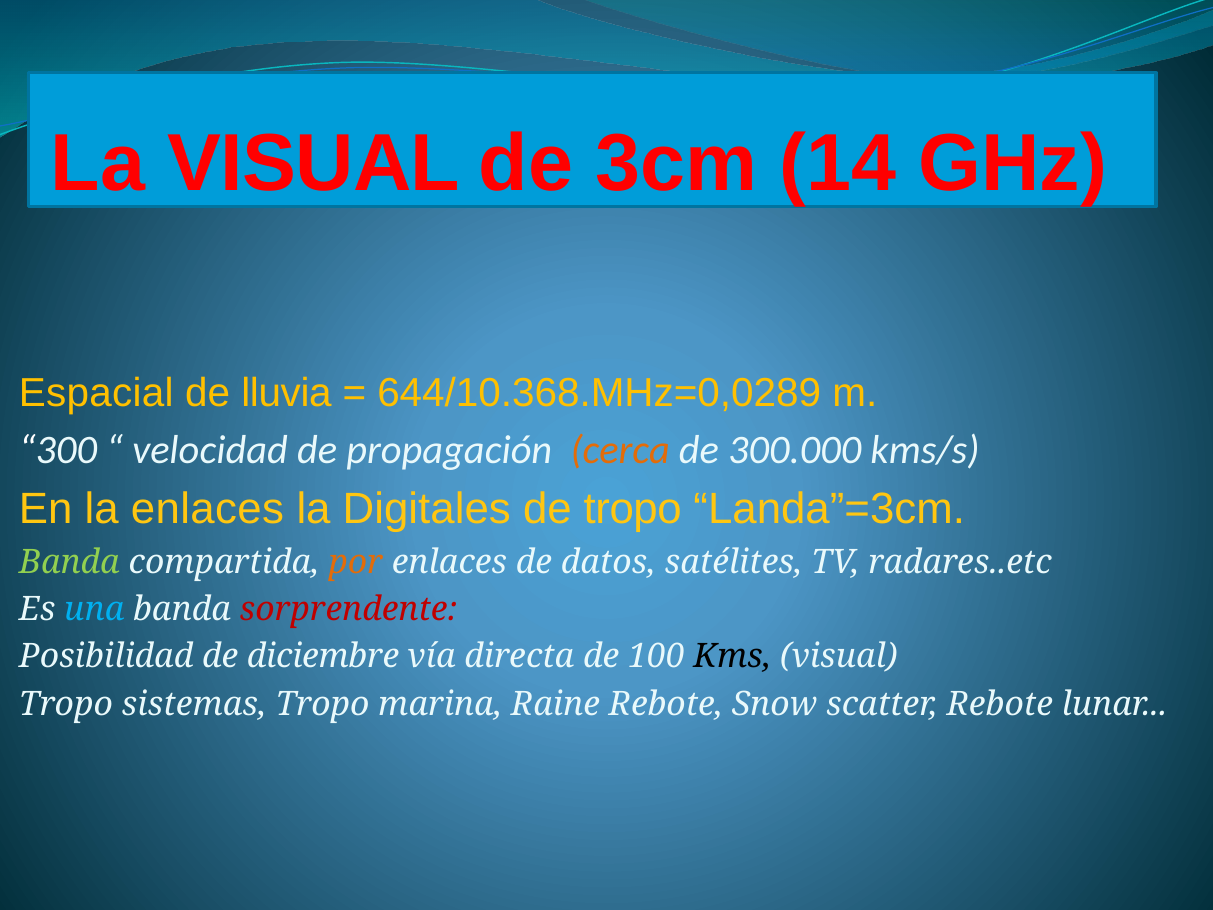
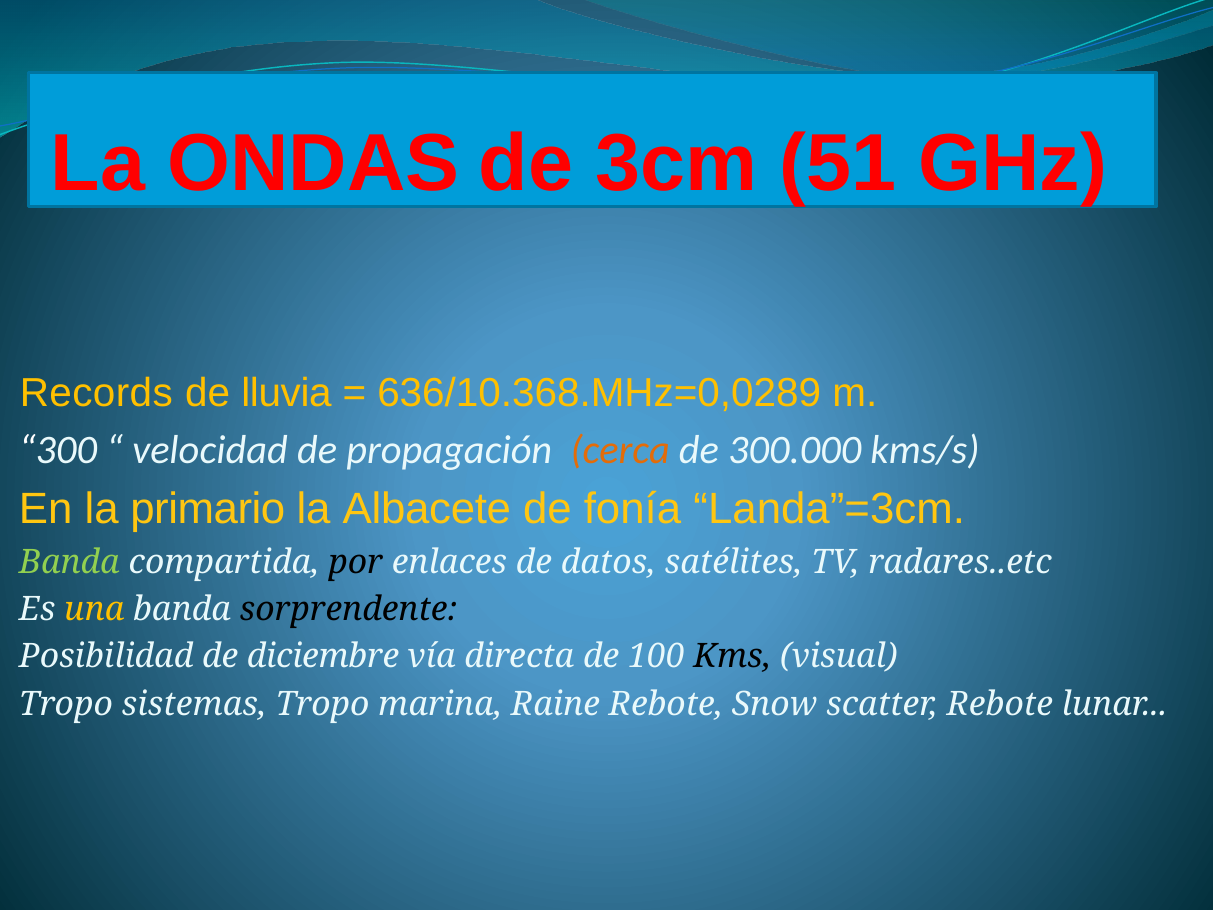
La VISUAL: VISUAL -> ONDAS (313, 164)
14: 14 -> 51 (838, 164)
Espacial: Espacial -> Records (96, 393)
644/10.368.MHz=0,0289: 644/10.368.MHz=0,0289 -> 636/10.368.MHz=0,0289 (599, 393)
la enlaces: enlaces -> primario (208, 509)
Digitales: Digitales -> Albacete (427, 509)
de tropo: tropo -> fonía (632, 509)
por colour: orange -> black (356, 562)
una colour: light blue -> yellow (94, 609)
sorprendente colour: red -> black (348, 609)
